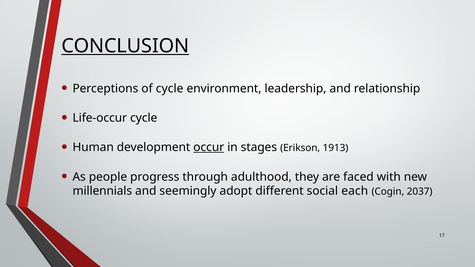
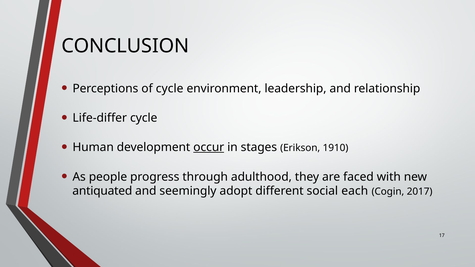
CONCLUSION underline: present -> none (125, 46)
Life-occur: Life-occur -> Life-differ (100, 118)
1913: 1913 -> 1910 (336, 148)
millennials: millennials -> antiquated (102, 191)
2037: 2037 -> 2017 (420, 192)
